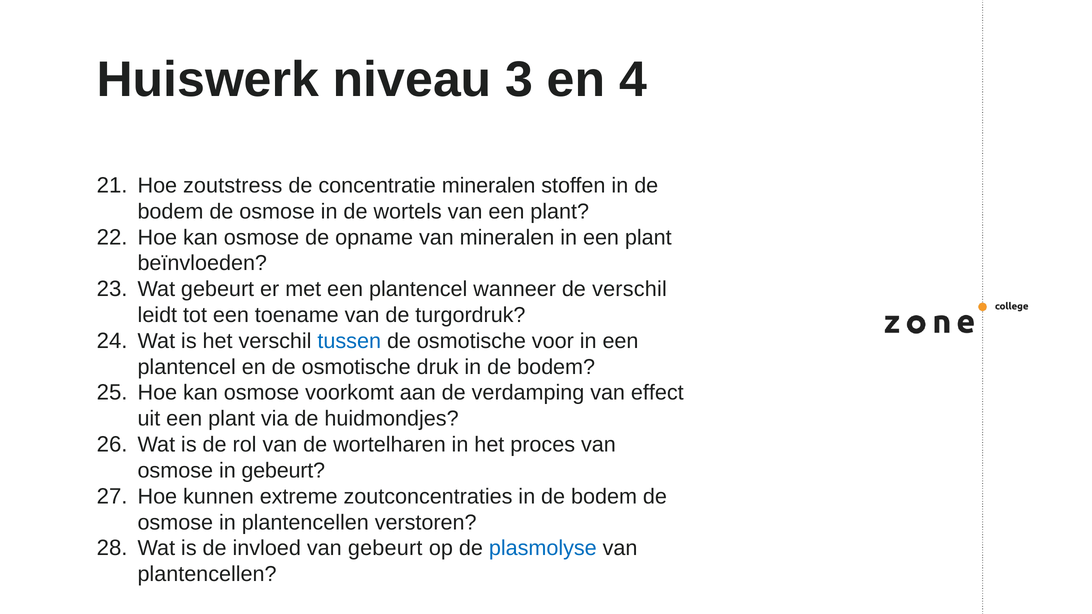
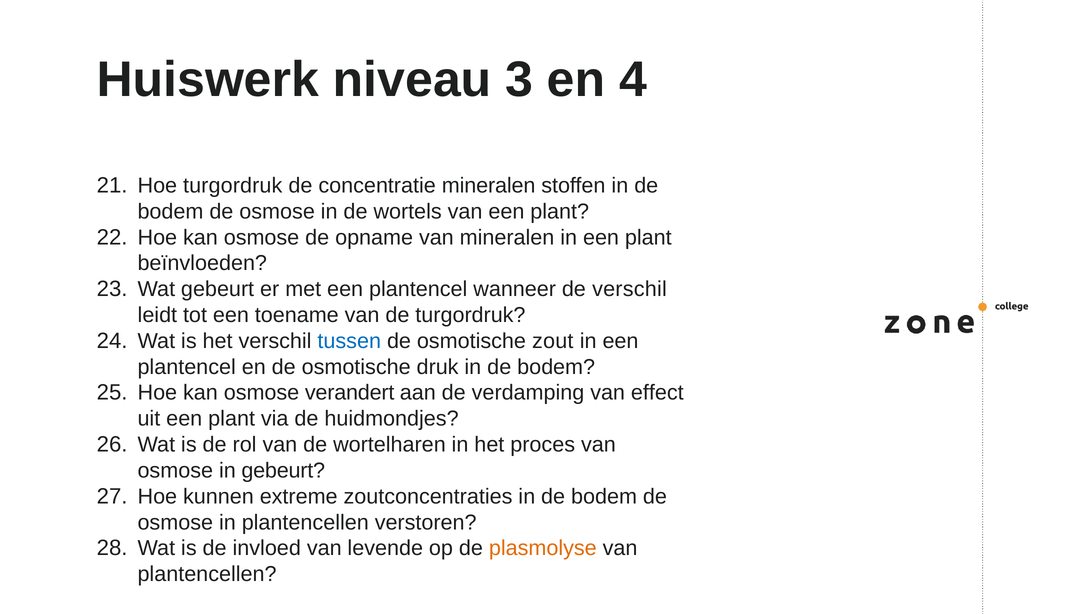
Hoe zoutstress: zoutstress -> turgordruk (233, 186)
voor: voor -> zout (553, 341)
voorkomt: voorkomt -> verandert (350, 393)
van gebeurt: gebeurt -> levende (385, 549)
plasmolyse colour: blue -> orange (543, 549)
